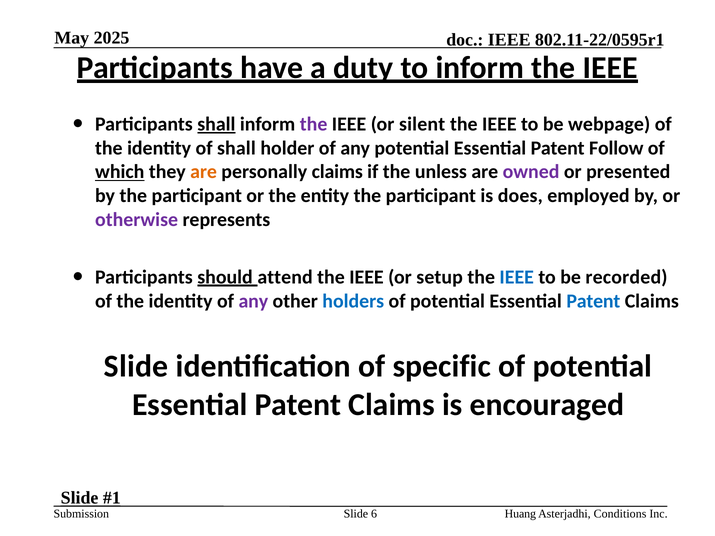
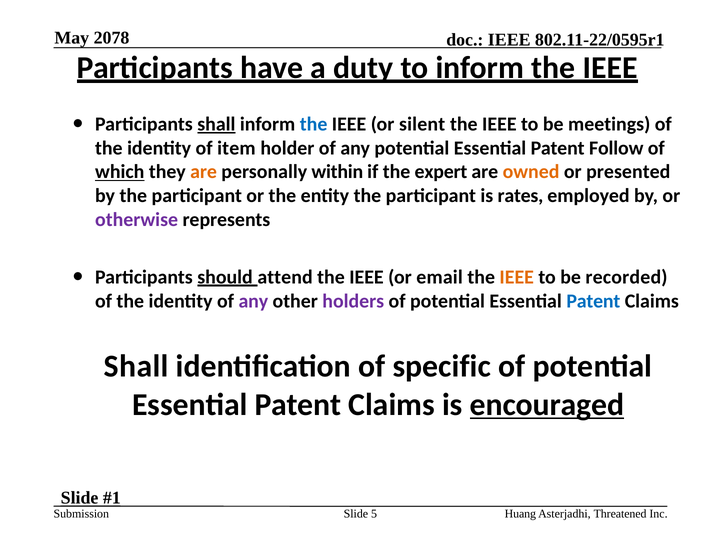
2025: 2025 -> 2078 (112, 38)
the colour: purple -> blue (314, 124)
webpage: webpage -> meetings (609, 124)
of shall: shall -> item (236, 148)
personally claims: claims -> within (337, 172)
unless: unless -> expert (441, 172)
owned colour: purple -> orange (531, 172)
does: does -> rates (520, 196)
setup: setup -> email (440, 277)
IEEE colour: blue -> orange (517, 277)
holders colour: blue -> purple (353, 301)
Slide: Slide -> Shall (136, 367)
encouraged underline: none -> present (547, 405)
6: 6 -> 5 (374, 514)
Conditions: Conditions -> Threatened (620, 514)
